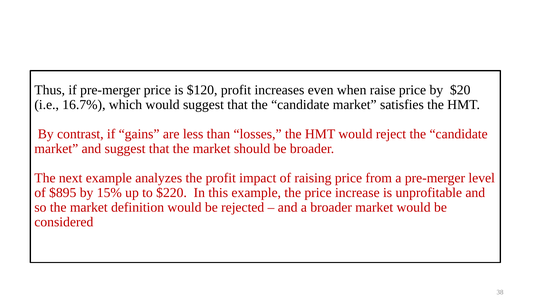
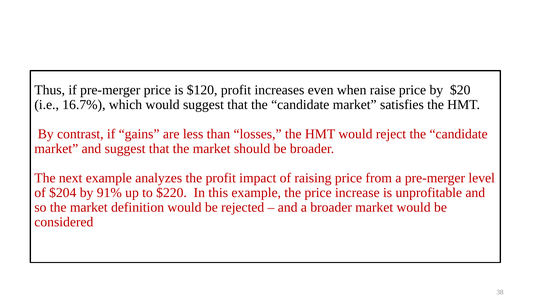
$895: $895 -> $204 (63, 193)
15%: 15% -> 91% (109, 193)
